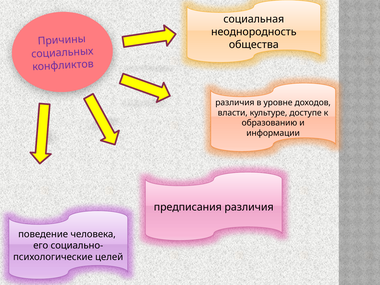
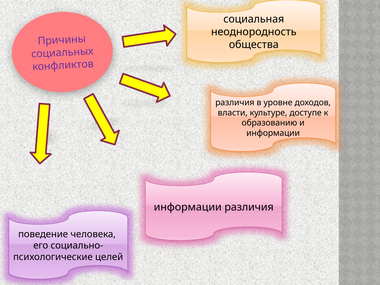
предписания: предписания -> информации (188, 207)
